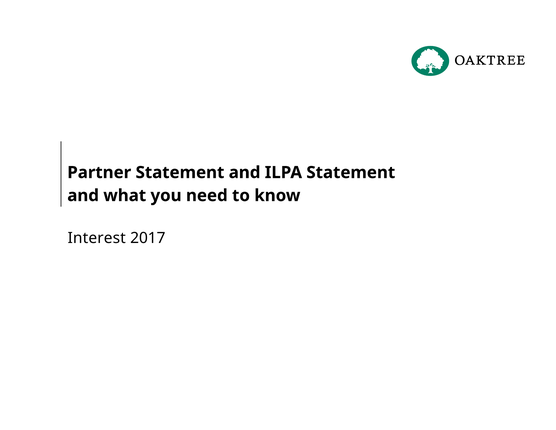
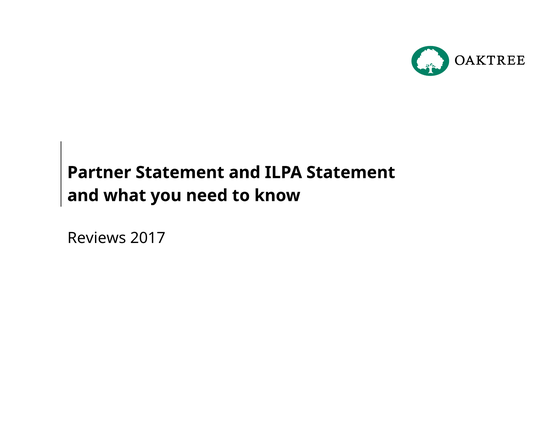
Interest: Interest -> Reviews (97, 238)
